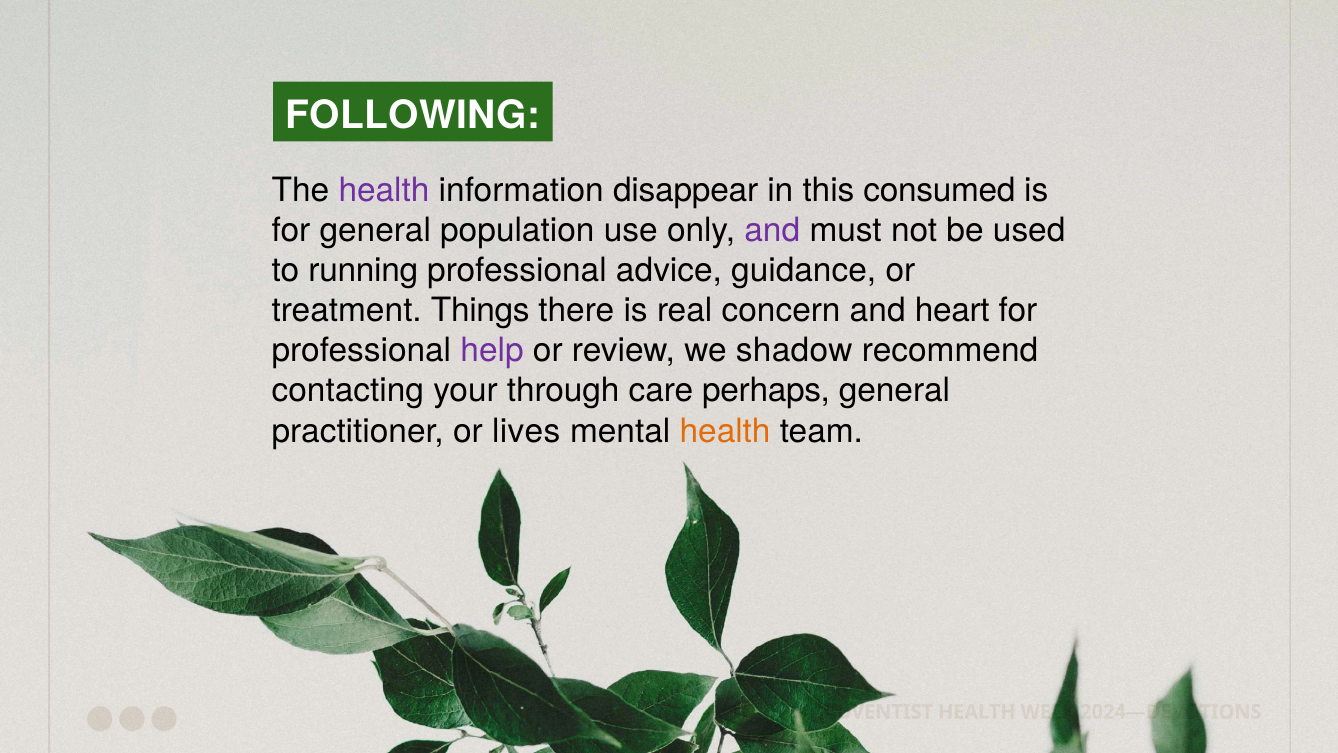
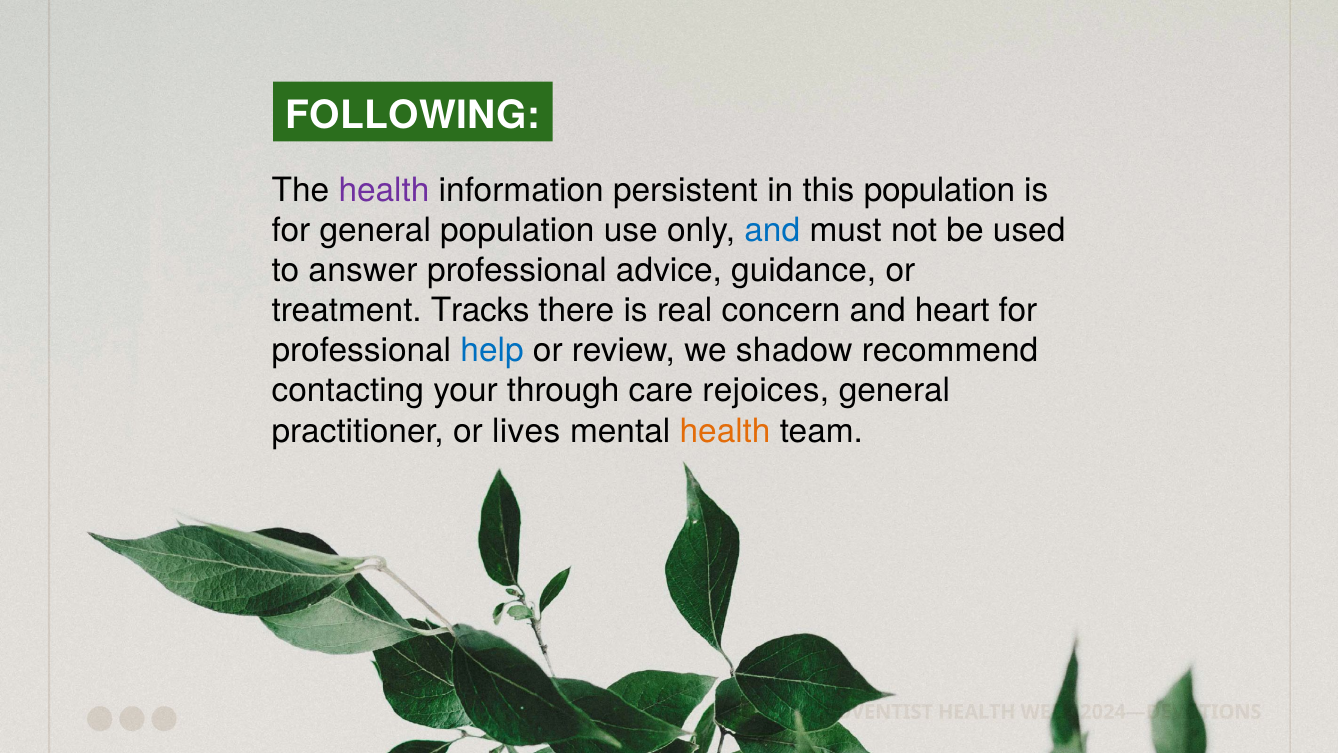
disappear: disappear -> persistent (686, 190)
this consumed: consumed -> population (939, 190)
and colour: purple -> blue (772, 230)
running: running -> answer (363, 270)
Things: Things -> Tracks (480, 310)
help colour: purple -> blue (492, 351)
perhaps: perhaps -> rejoices (766, 391)
